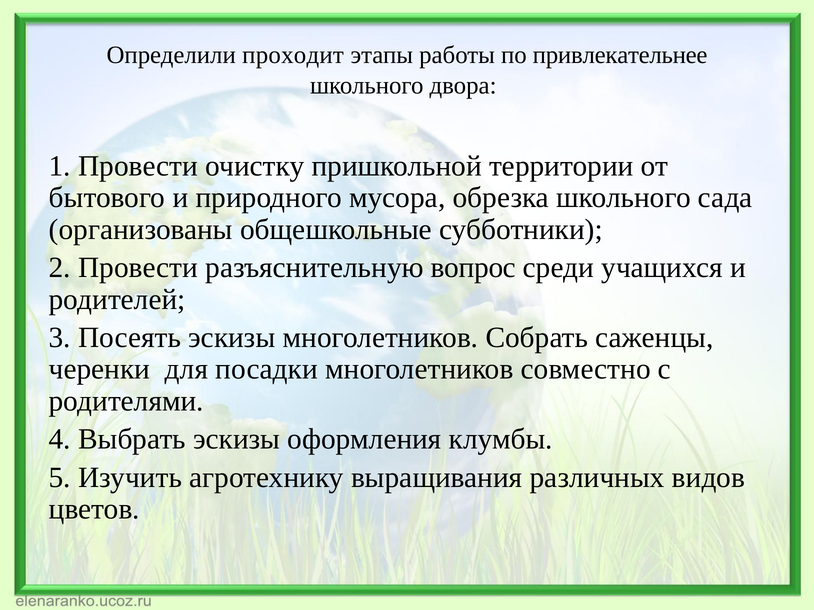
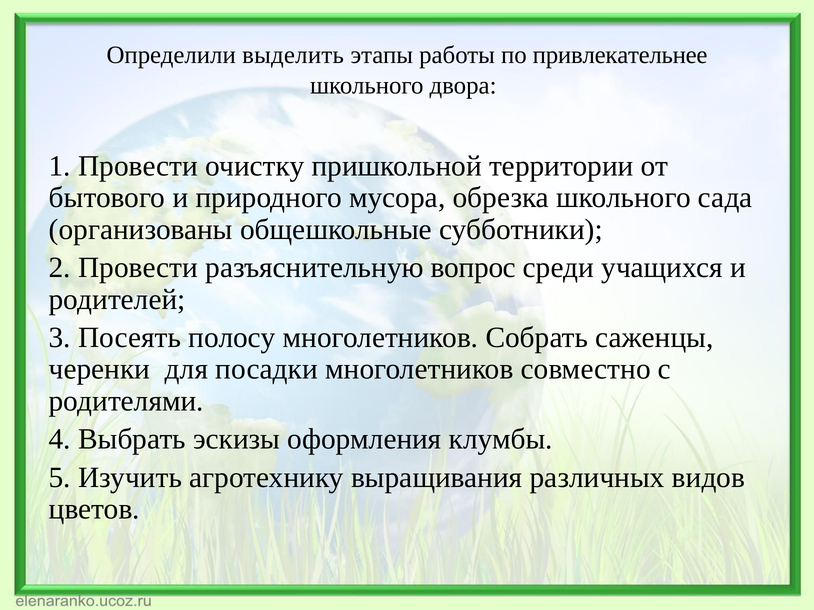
проходит: проходит -> выделить (293, 55)
Посеять эскизы: эскизы -> полосу (232, 338)
